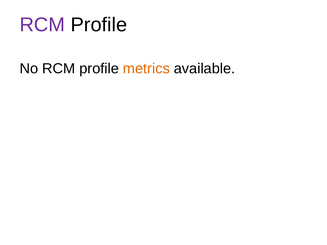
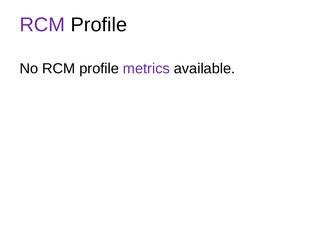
metrics colour: orange -> purple (146, 69)
